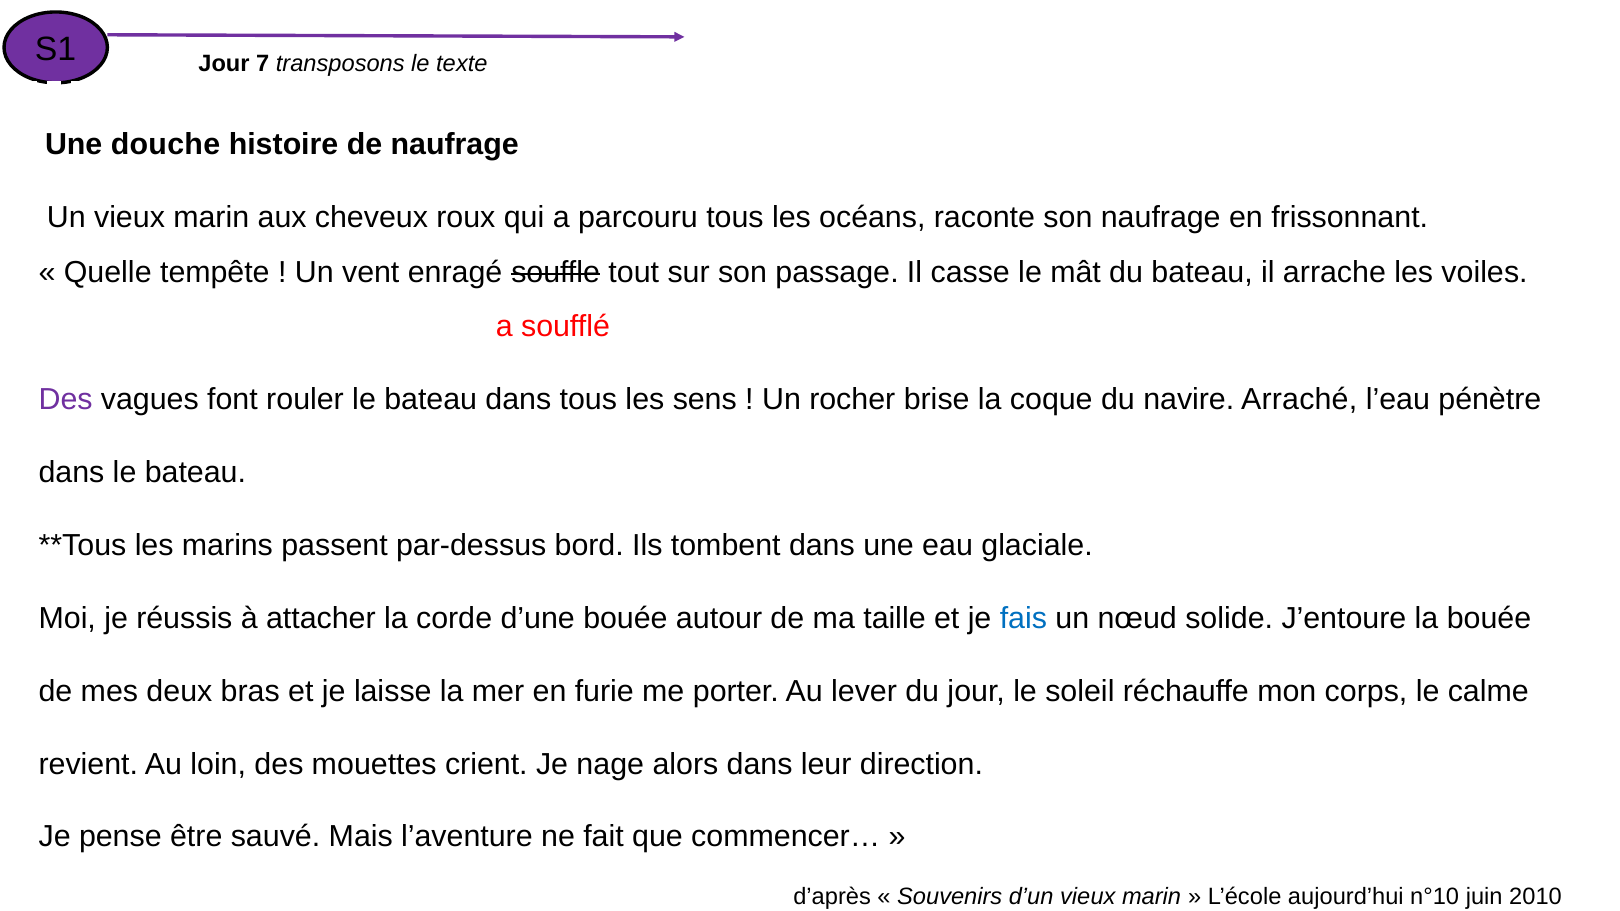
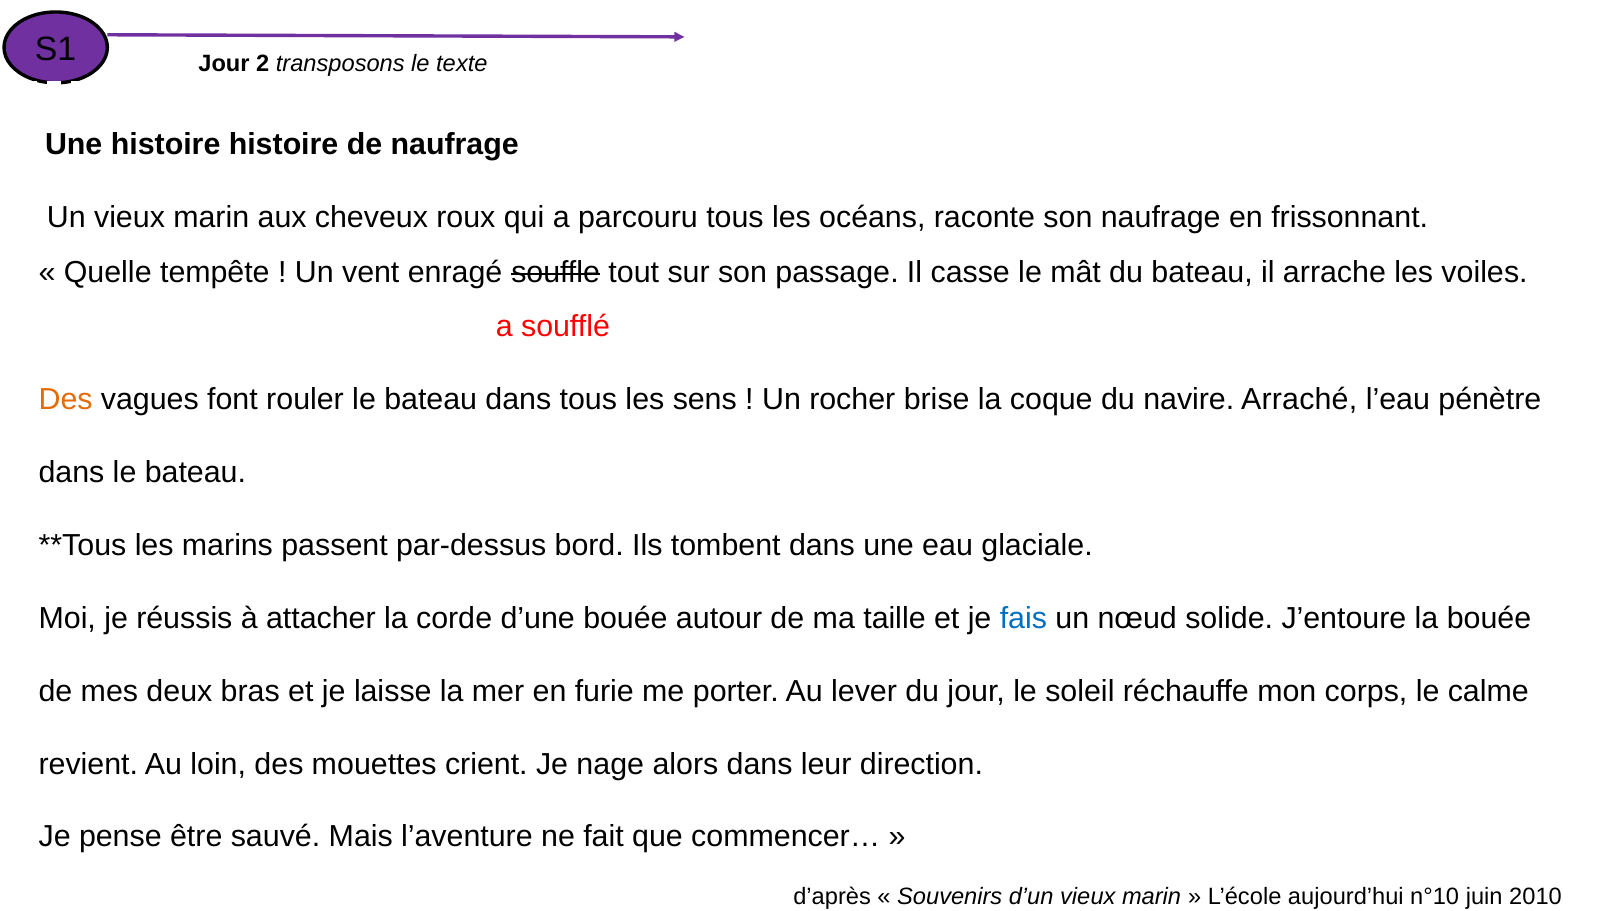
7: 7 -> 2 (263, 64)
Une douche: douche -> histoire (166, 145)
Des colour: purple -> orange (66, 400)
